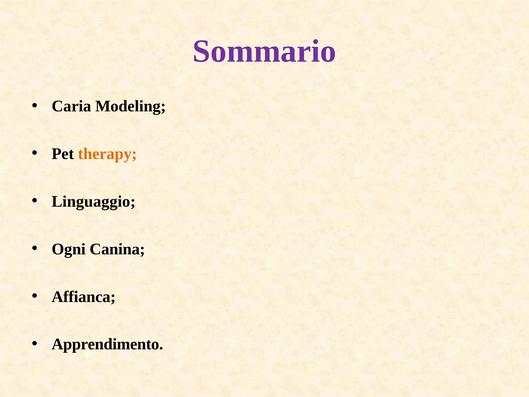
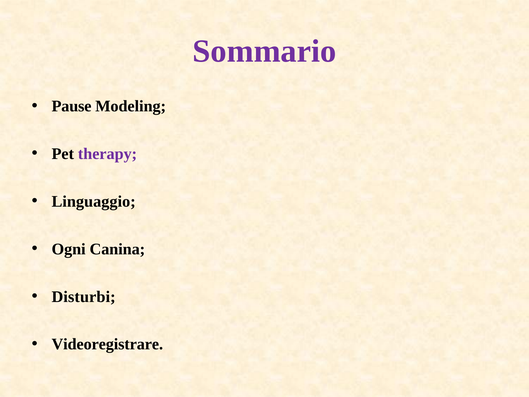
Caria: Caria -> Pause (72, 106)
therapy colour: orange -> purple (107, 154)
Affianca: Affianca -> Disturbi (84, 296)
Apprendimento: Apprendimento -> Videoregistrare (107, 344)
